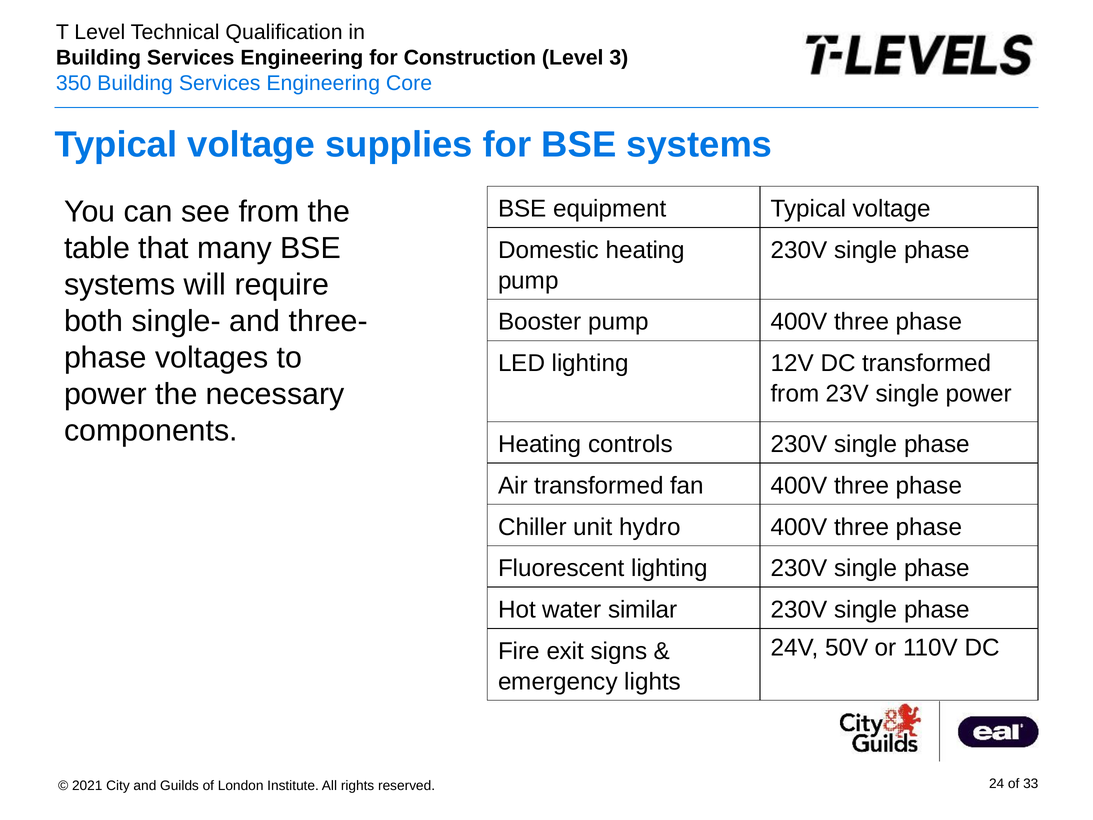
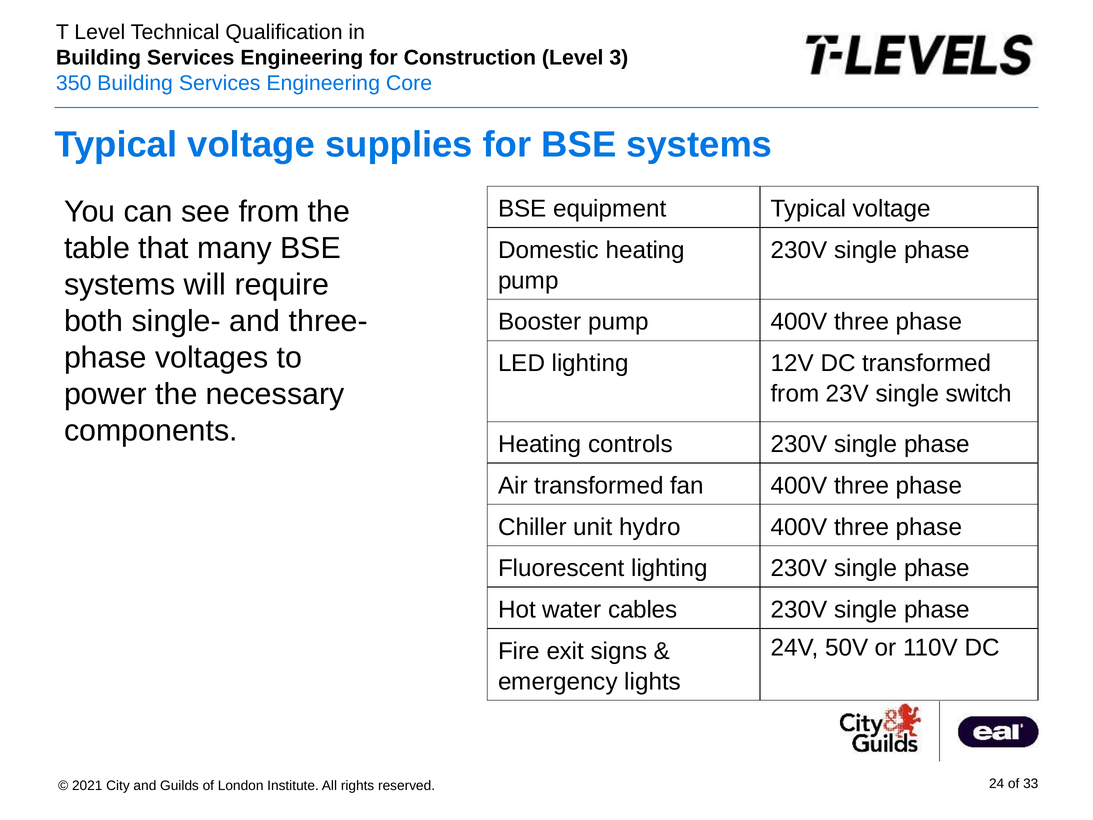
single power: power -> switch (979, 394)
similar: similar -> cables (643, 610)
